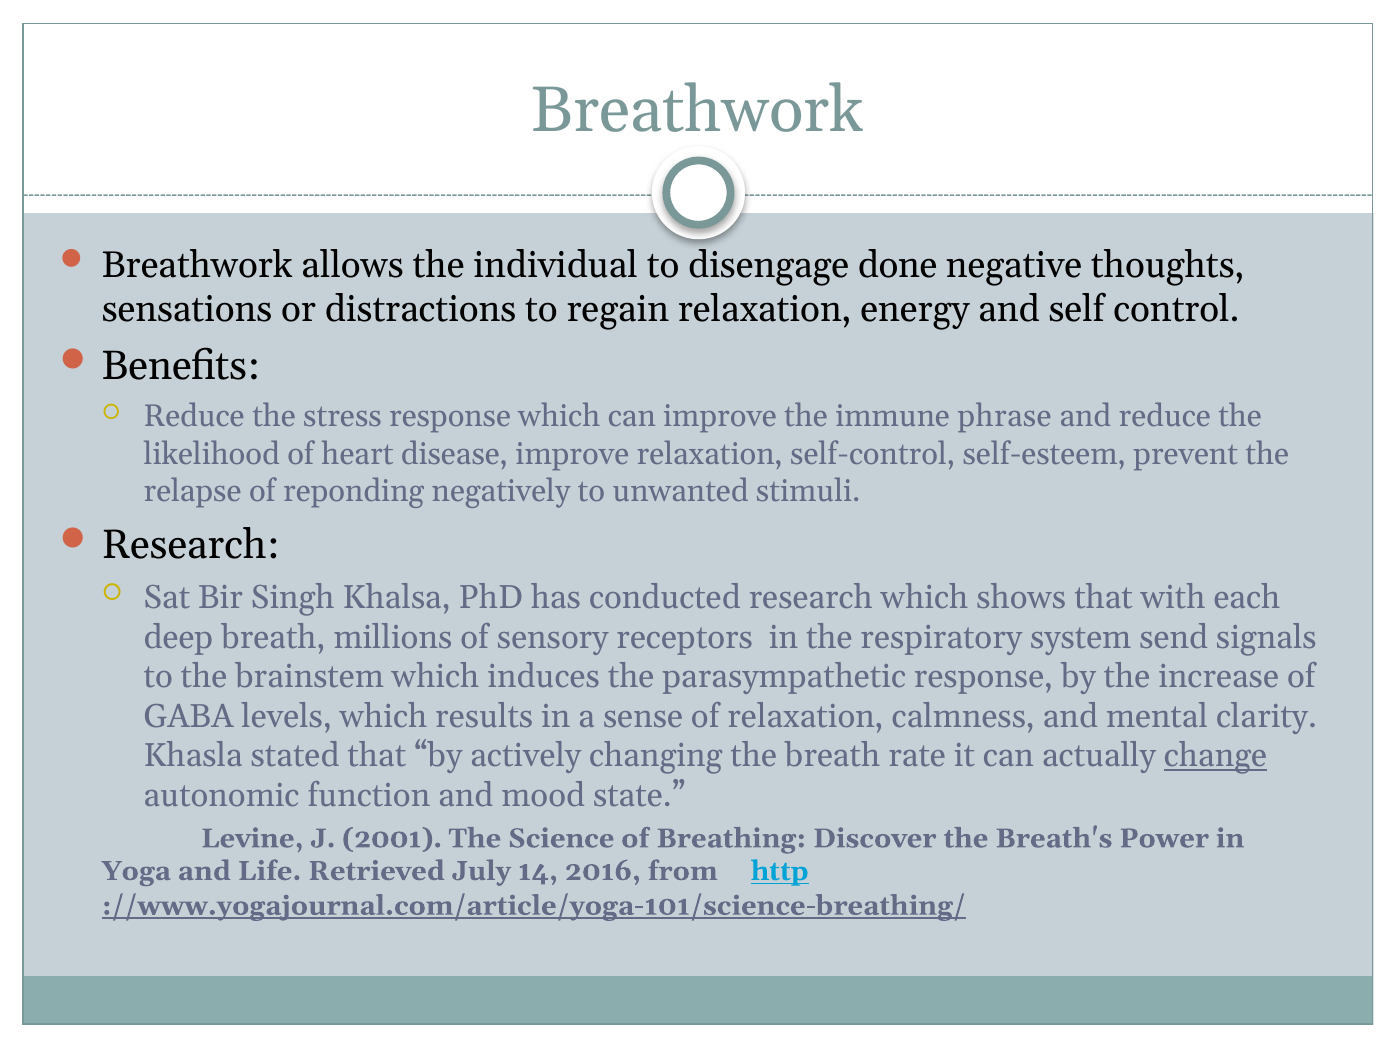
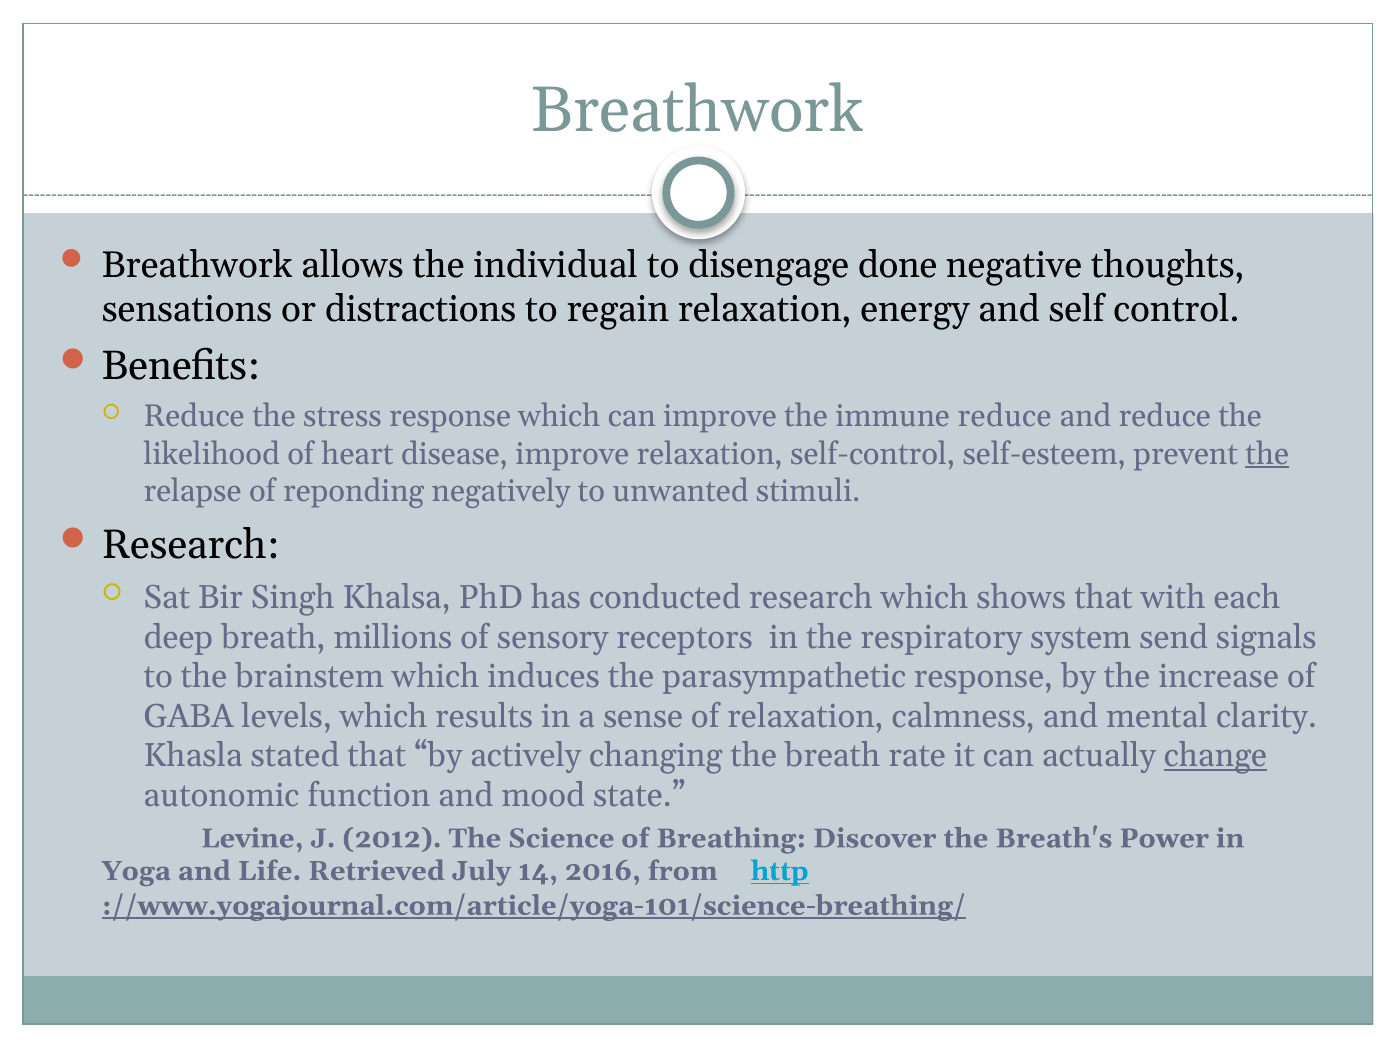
immune phrase: phrase -> reduce (1005, 417)
the underline: none -> present (1267, 454)
2001: 2001 -> 2012 (392, 838)
